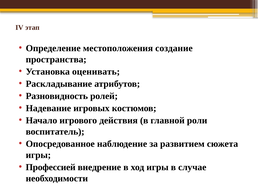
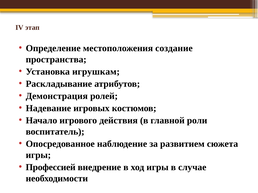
оценивать: оценивать -> игрушкам (96, 72)
Разновидность: Разновидность -> Демонстрация (57, 96)
